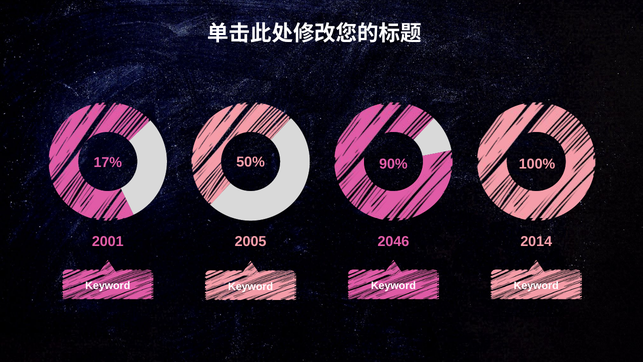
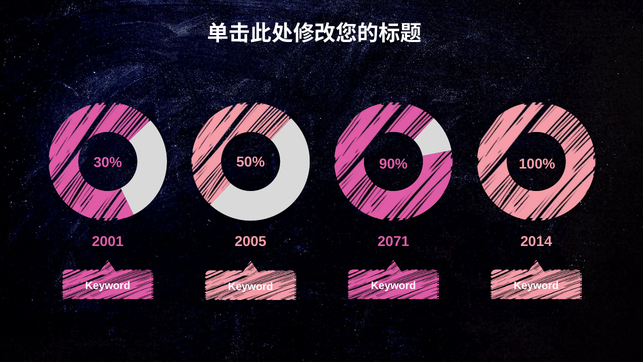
17%: 17% -> 30% (108, 162)
2046: 2046 -> 2071 (393, 241)
